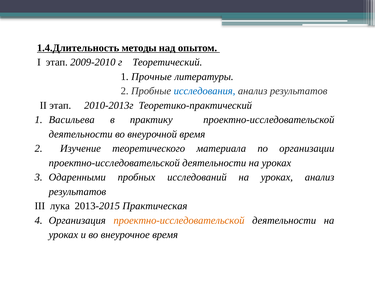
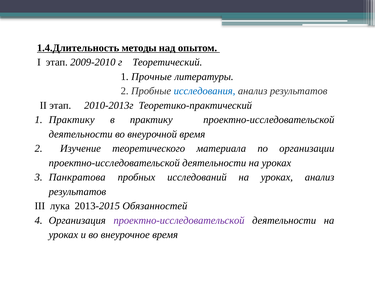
1 Васильева: Васильева -> Практику (72, 120)
Одаренными: Одаренными -> Панкратова (77, 177)
Практическая: Практическая -> Обязанностей (155, 206)
проектно-исследовательской colour: orange -> purple (179, 221)
